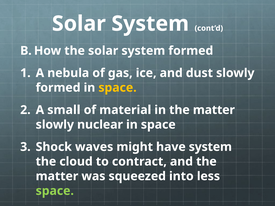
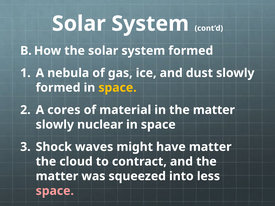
small: small -> cores (64, 110)
have system: system -> matter (210, 147)
space colour: light green -> pink (55, 191)
